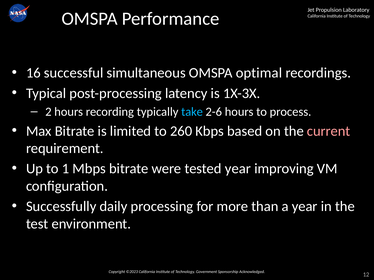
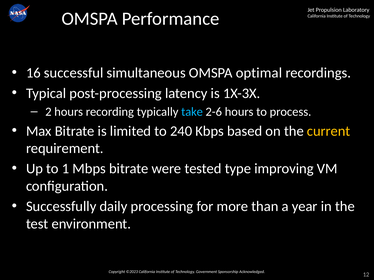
260: 260 -> 240 (181, 131)
current colour: pink -> yellow (329, 131)
tested year: year -> type (238, 169)
